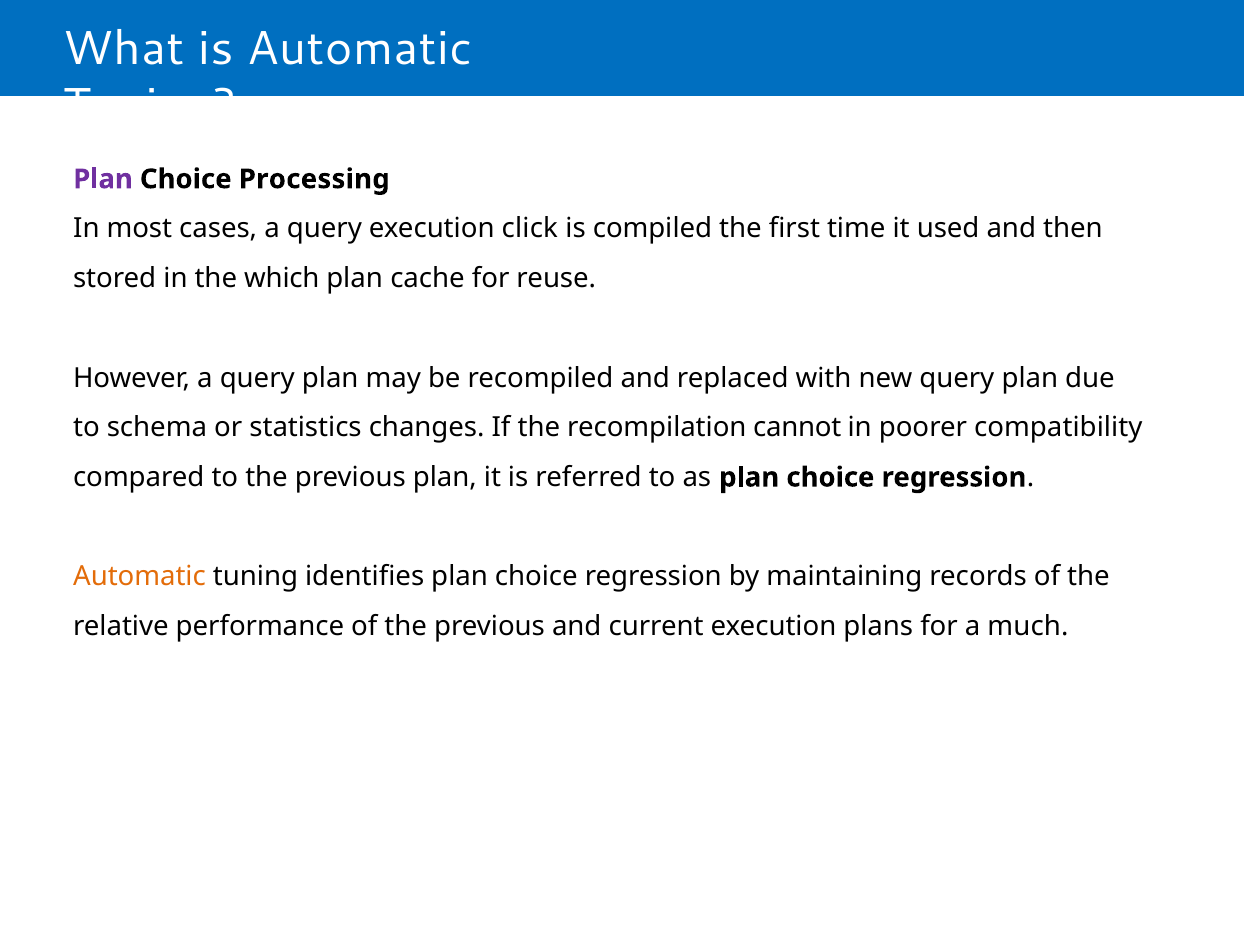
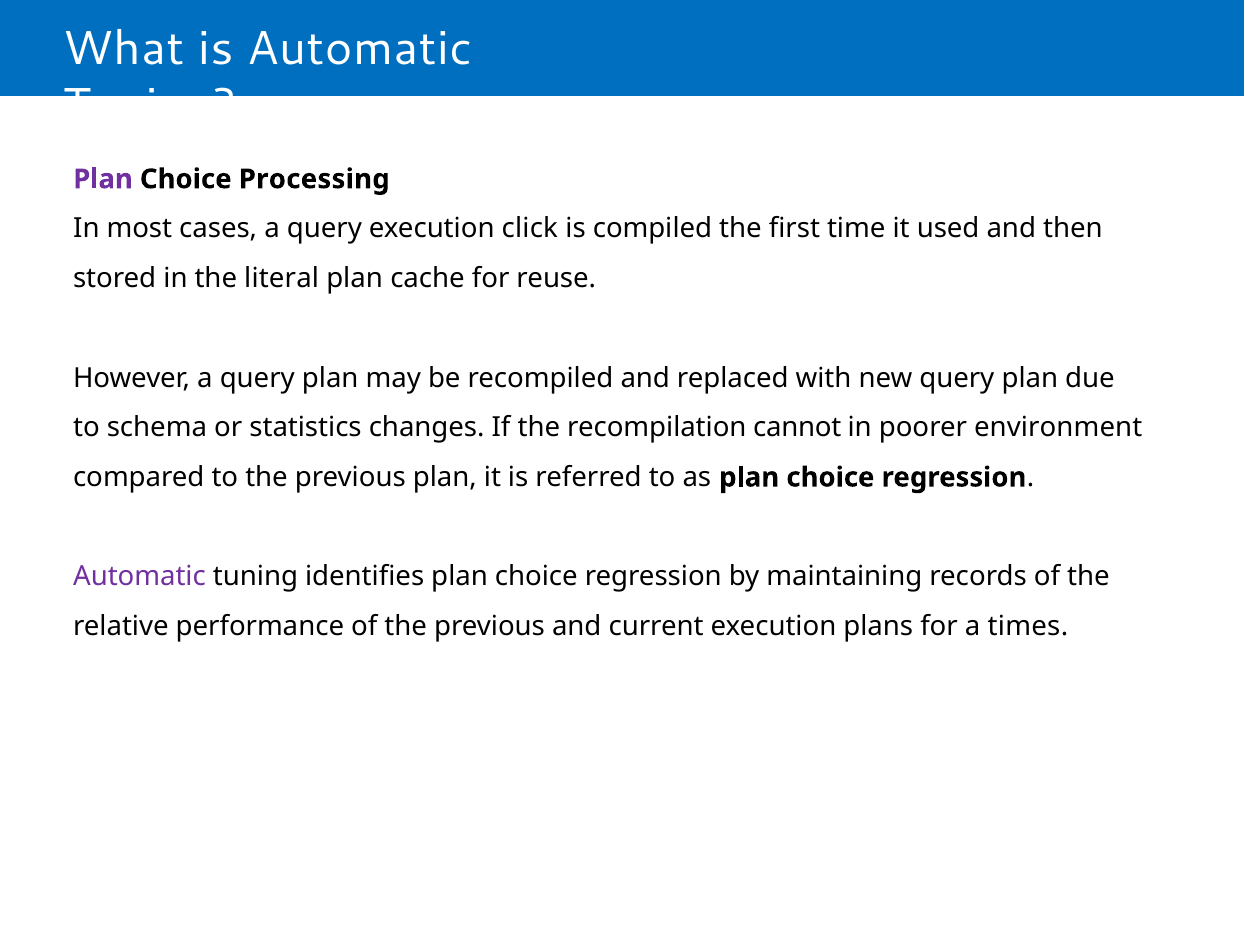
which: which -> literal (282, 279)
compatibility: compatibility -> environment (1058, 428)
Automatic colour: orange -> purple (139, 577)
much: much -> times (1028, 627)
